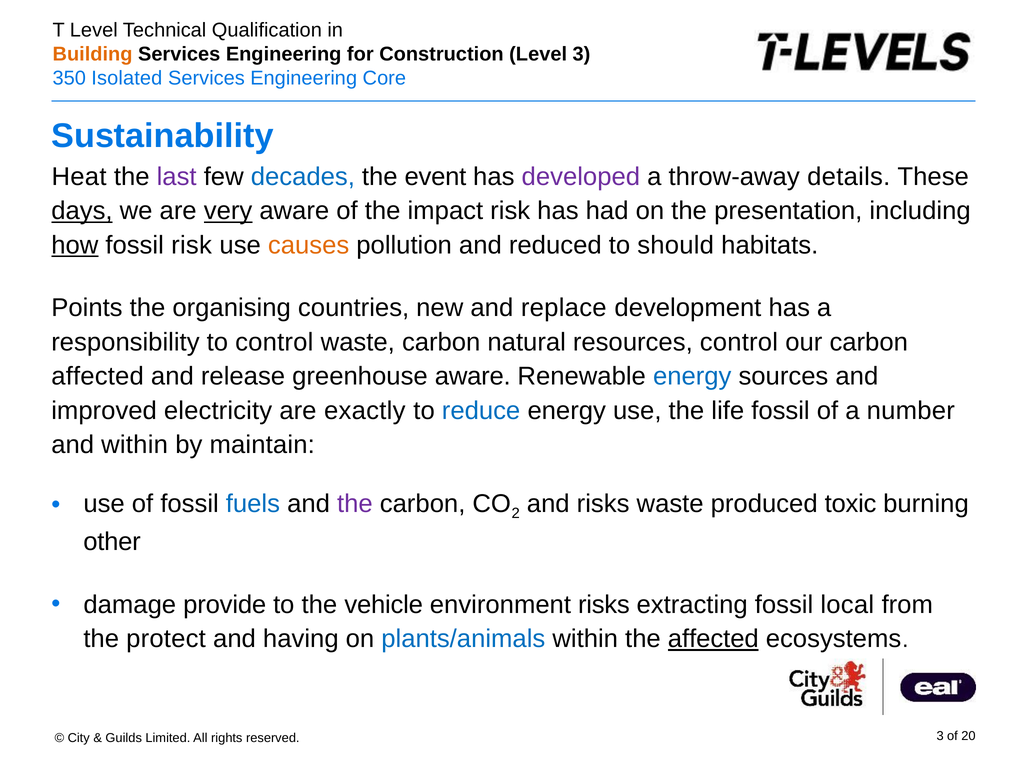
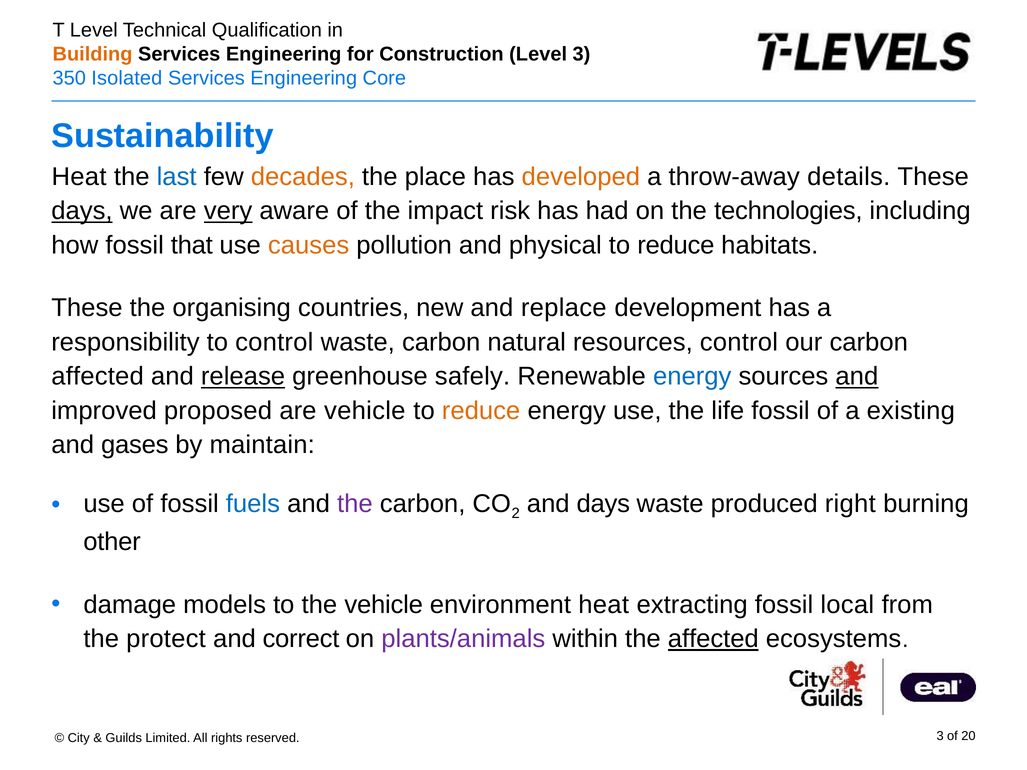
last colour: purple -> blue (177, 177)
decades colour: blue -> orange (303, 177)
event: event -> place (435, 177)
developed colour: purple -> orange (581, 177)
presentation: presentation -> technologies (788, 211)
how underline: present -> none (75, 245)
fossil risk: risk -> that (192, 245)
reduced: reduced -> physical (555, 245)
should: should -> reduce (676, 245)
Points: Points -> These (87, 308)
release underline: none -> present (243, 377)
greenhouse aware: aware -> safely (473, 377)
and underline: none -> present (857, 377)
electricity: electricity -> proposed (218, 411)
are exactly: exactly -> vehicle (365, 411)
reduce colour: blue -> orange (481, 411)
number: number -> existing (911, 411)
and within: within -> gases (135, 445)
and risks: risks -> days (603, 504)
toxic: toxic -> right (850, 504)
provide: provide -> models (225, 605)
environment risks: risks -> heat (604, 605)
having: having -> correct (301, 639)
plants/animals colour: blue -> purple (463, 639)
